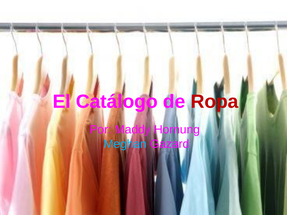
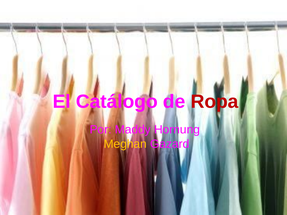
Meghan colour: light blue -> yellow (125, 144)
